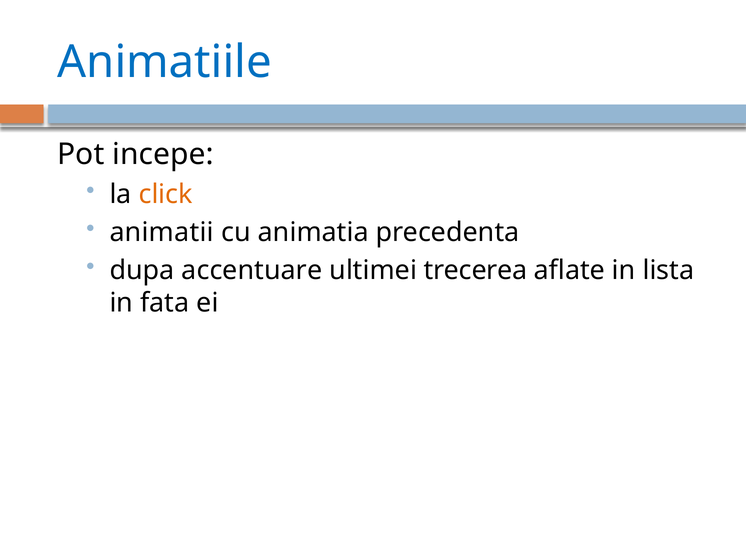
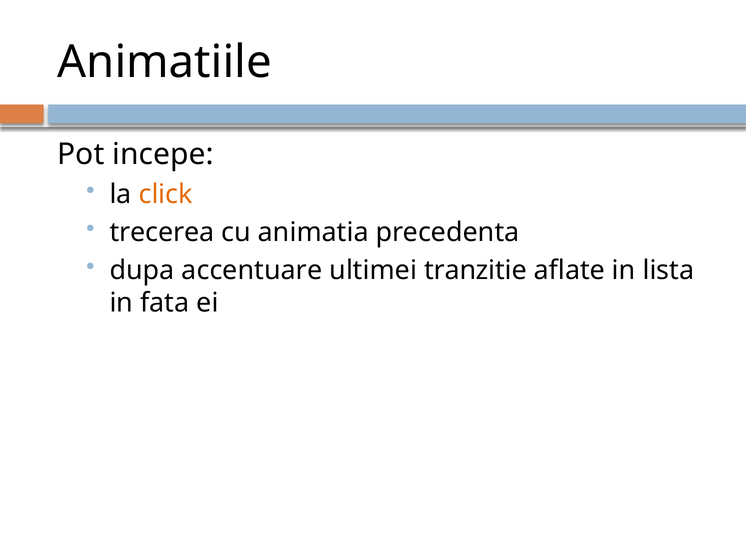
Animatiile colour: blue -> black (165, 62)
animatii: animatii -> trecerea (162, 232)
trecerea: trecerea -> tranzitie (475, 270)
